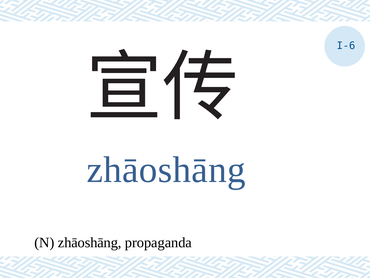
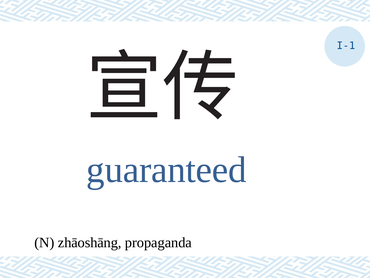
I-6: I-6 -> I-1 (346, 46)
zhāoshāng: zhāoshāng -> guaranteed (166, 170)
